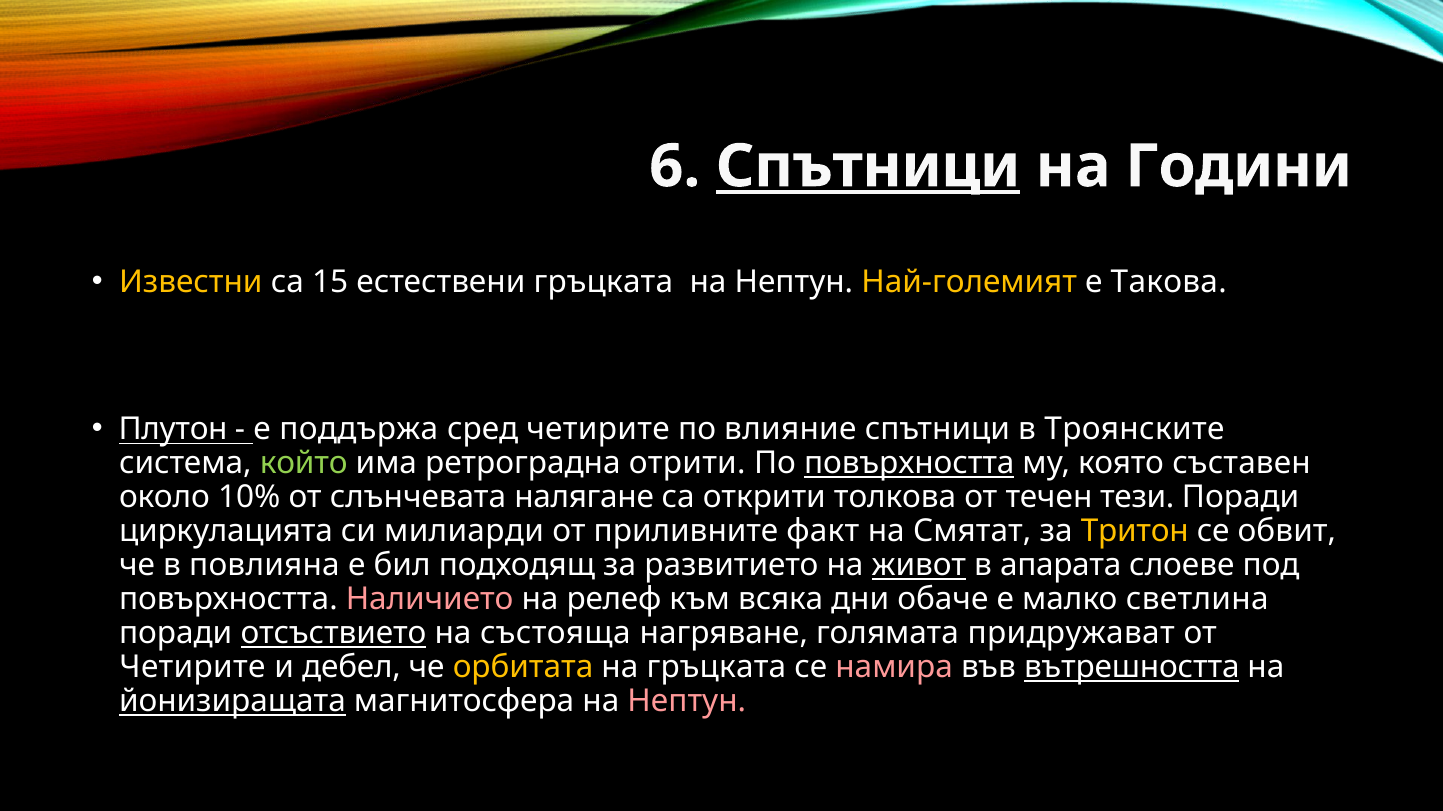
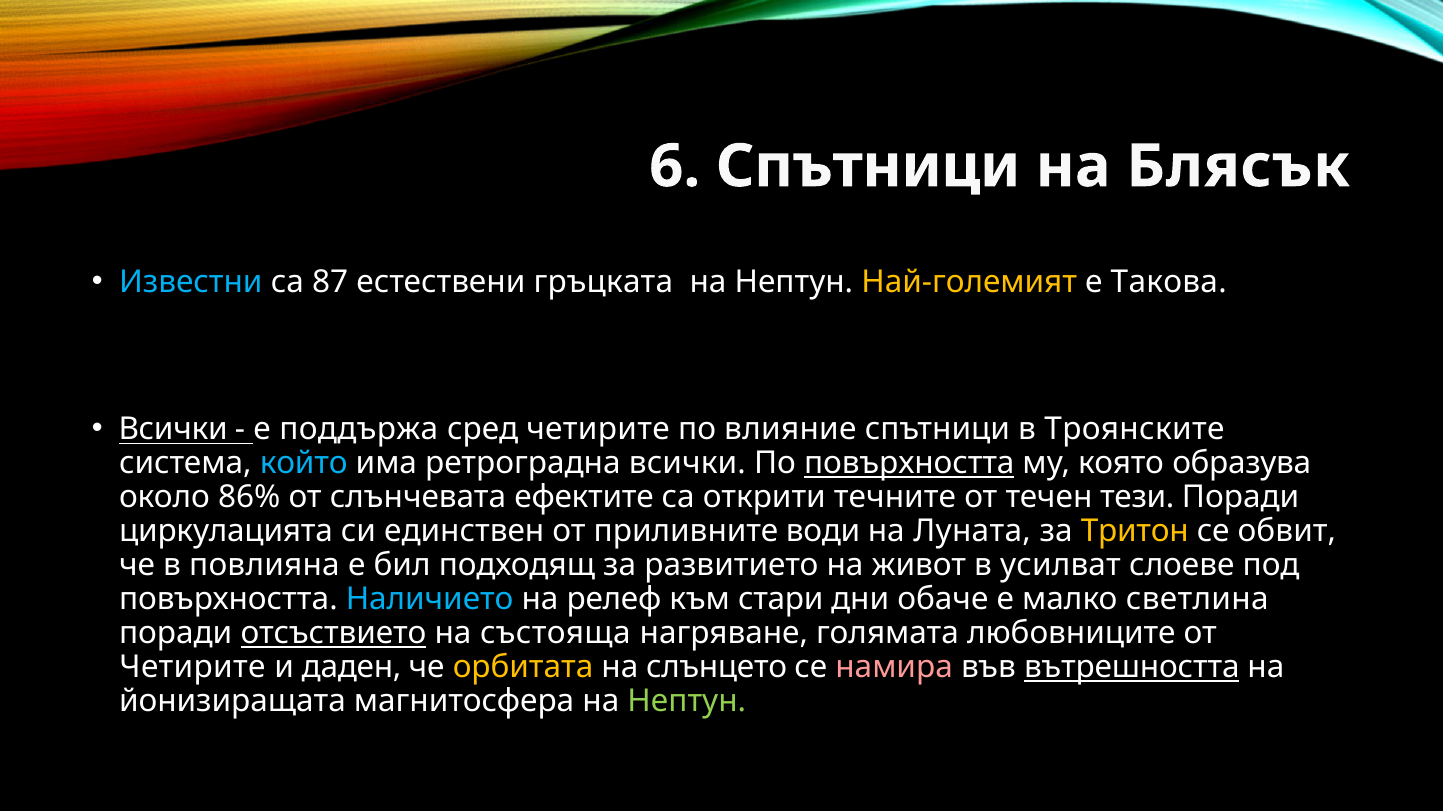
Спътници underline: present -> none (868, 167)
Години: Години -> Блясък (1238, 167)
Известни colour: yellow -> light blue (191, 282)
15: 15 -> 87 (330, 282)
Плутон: Плутон -> Всички (173, 429)
който colour: light green -> light blue (304, 463)
ретроградна отрити: отрити -> всички (687, 463)
съставен: съставен -> образува (1242, 463)
10%: 10% -> 86% (249, 498)
налягане: налягане -> ефектите (584, 498)
толкова: толкова -> течните (895, 498)
милиарди: милиарди -> единствен (464, 532)
факт: факт -> води (823, 532)
Смятат: Смятат -> Луната (972, 532)
живот underline: present -> none (919, 566)
апарата: апарата -> усилват (1061, 566)
Наличието colour: pink -> light blue (430, 600)
всяка: всяка -> стари (781, 600)
придружават: придружават -> любовниците (1071, 634)
дебел: дебел -> даден (352, 668)
на гръцката: гръцката -> слънцето (717, 668)
йонизиращата underline: present -> none (232, 702)
Нептун colour: pink -> light green (687, 702)
